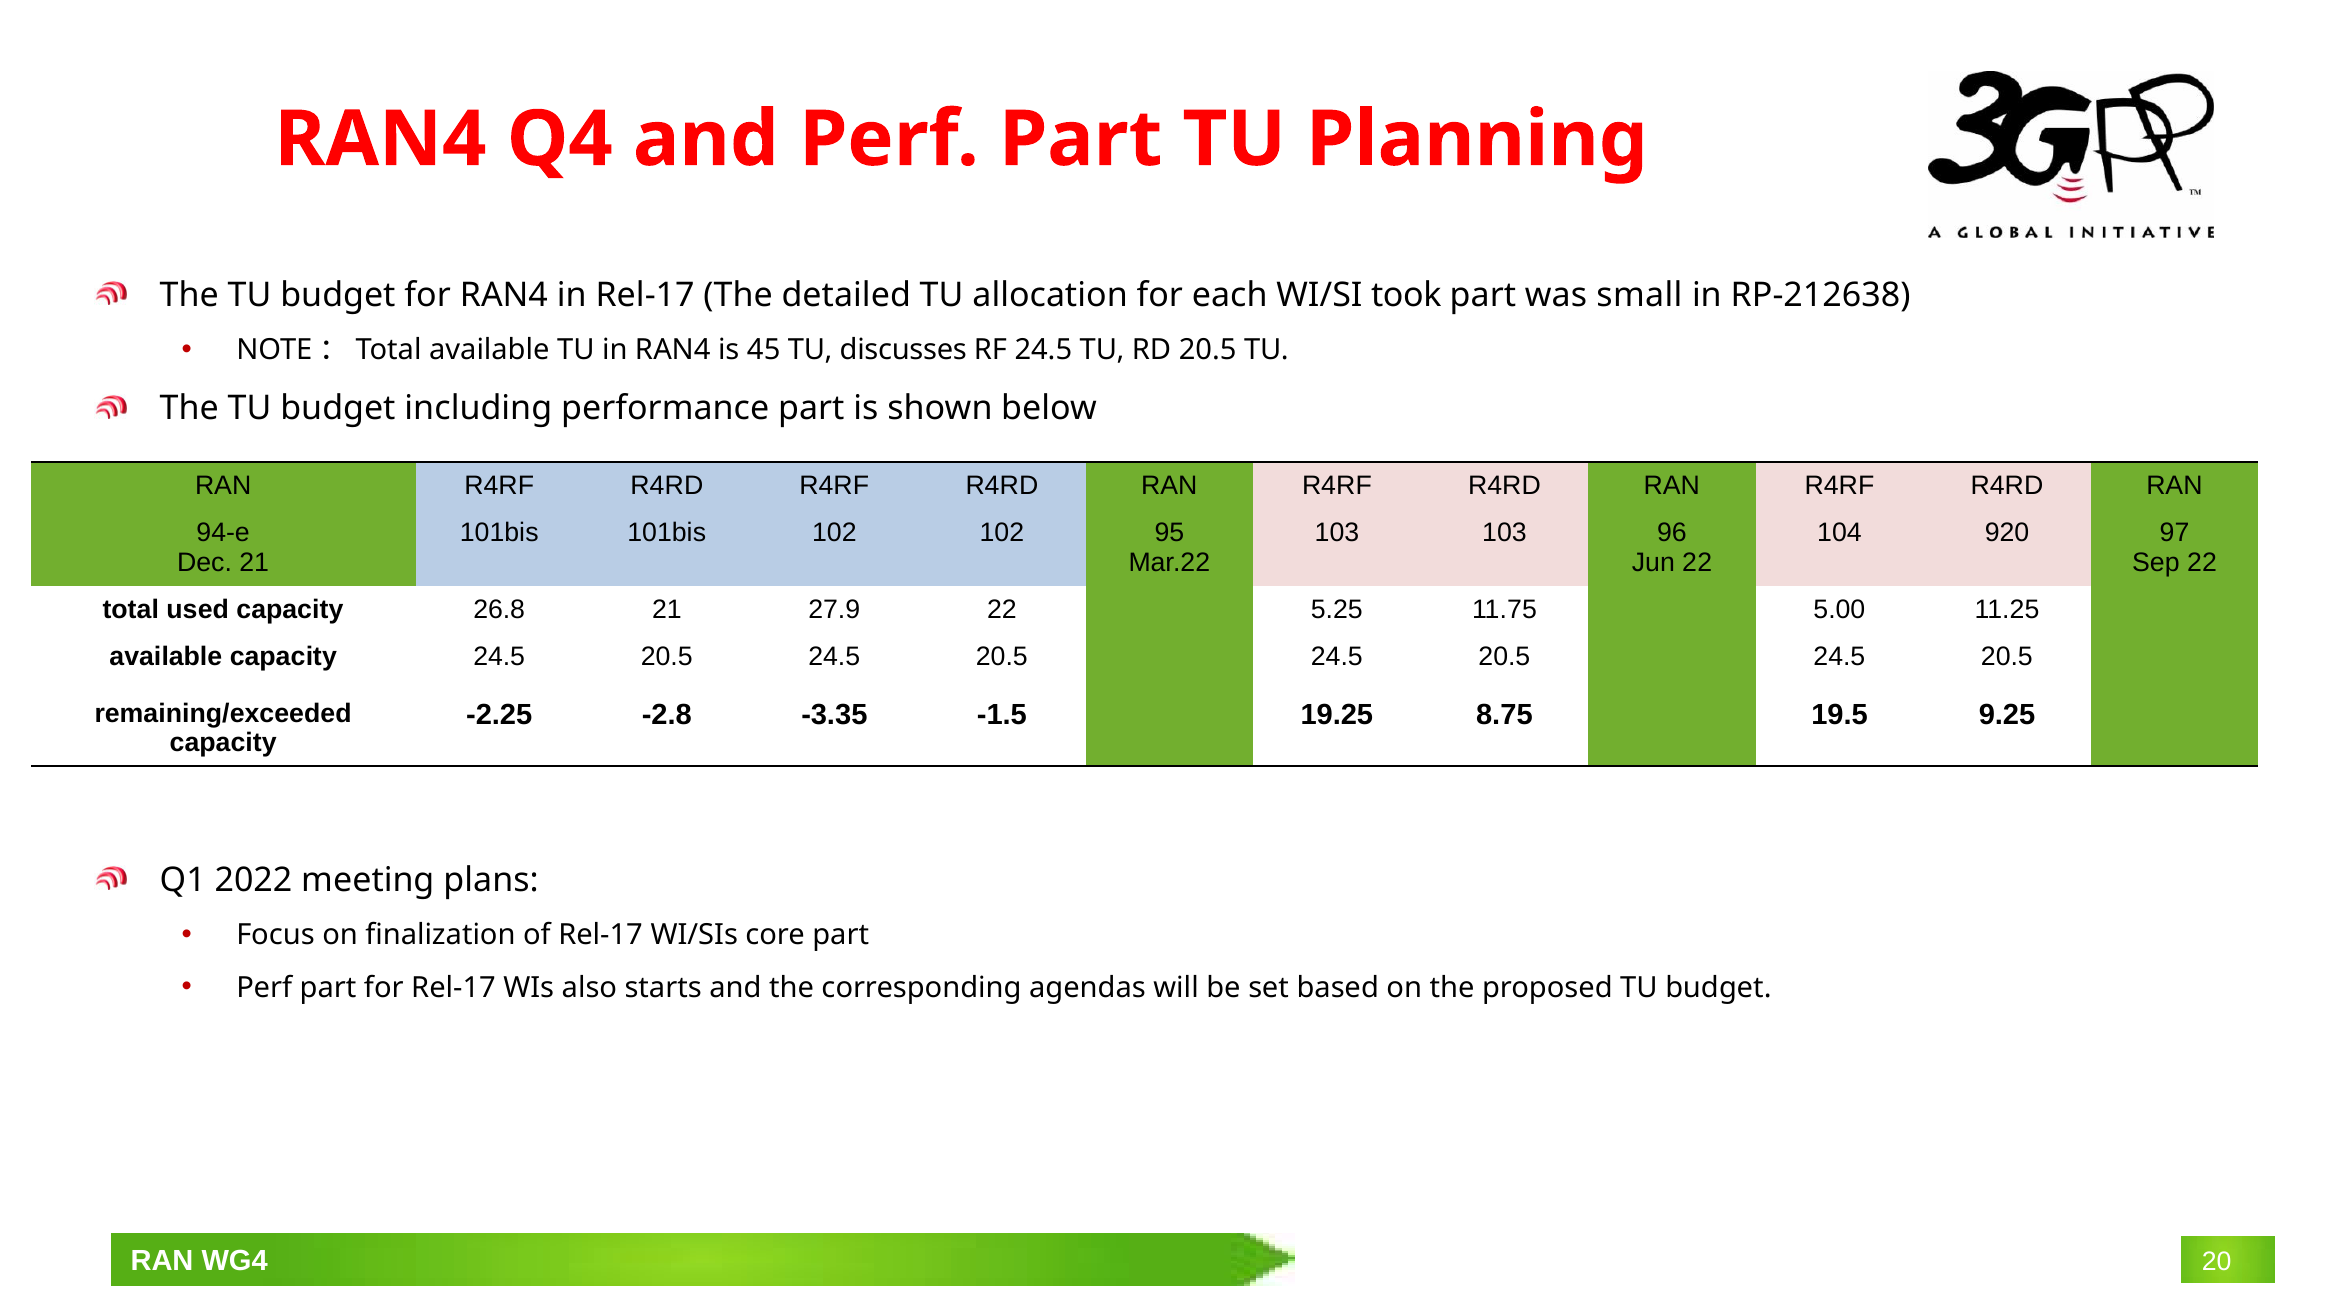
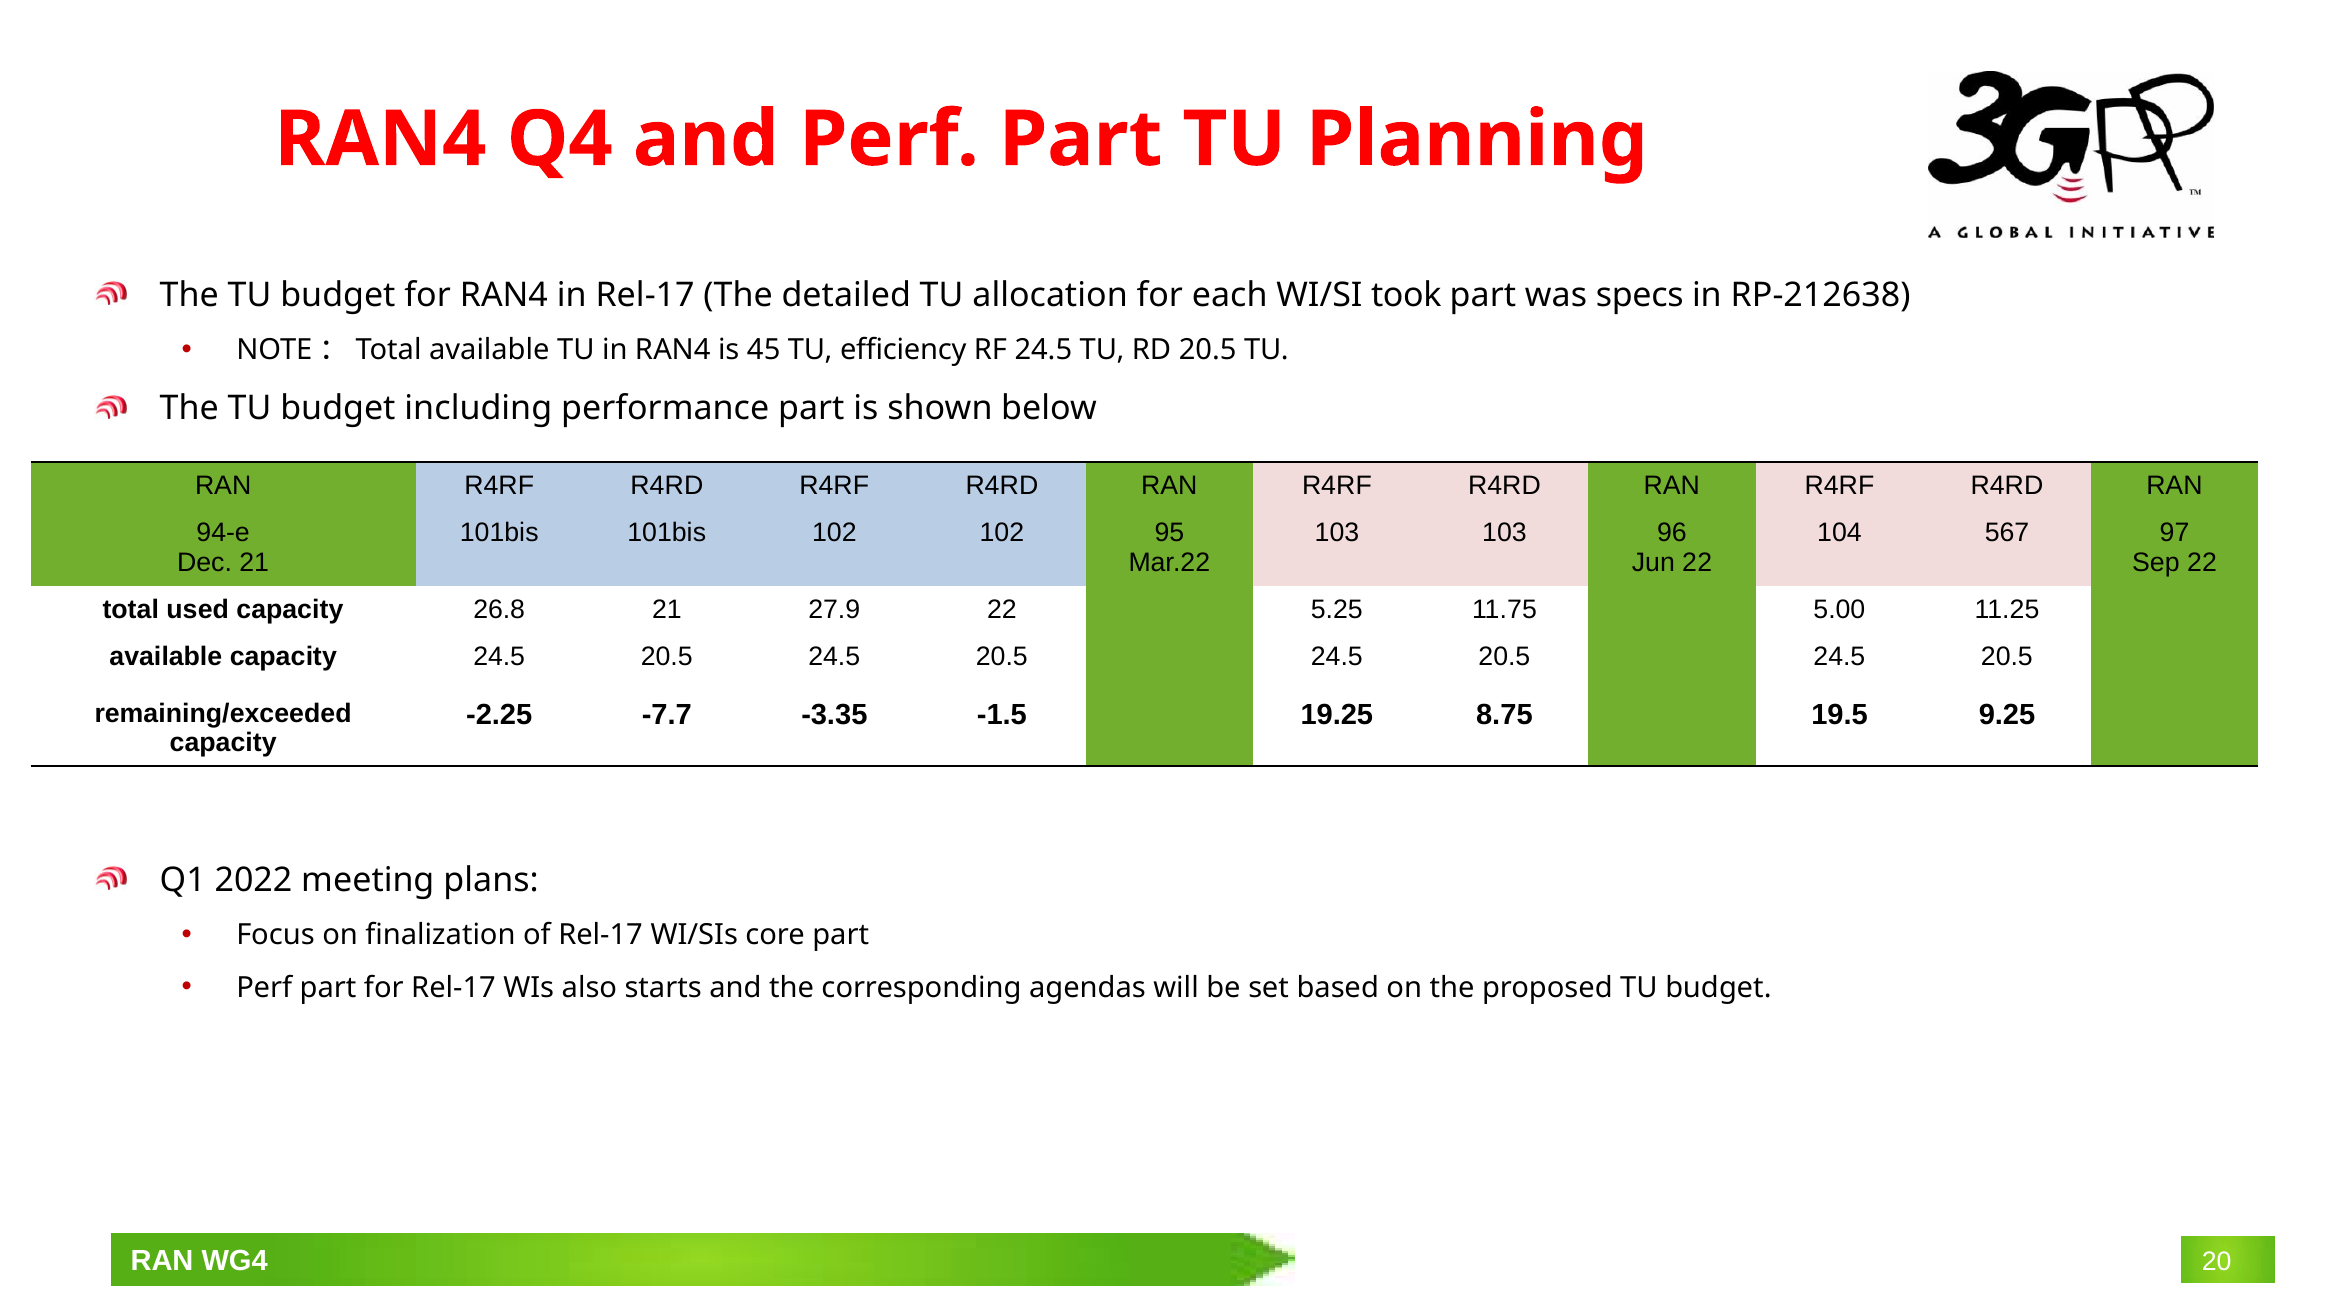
small: small -> specs (1640, 295)
discusses: discusses -> efficiency (903, 350)
920: 920 -> 567 (2007, 533)
-2.8: -2.8 -> -7.7 (667, 715)
